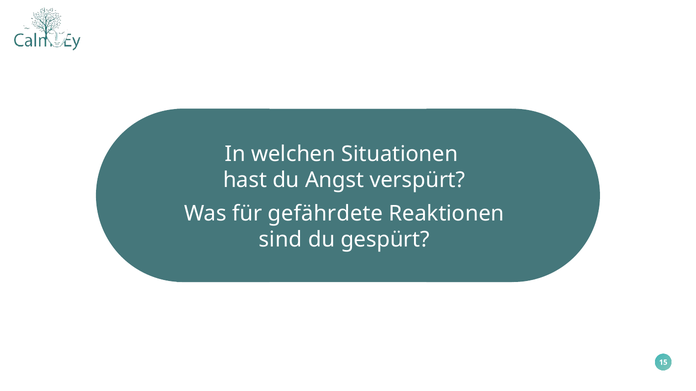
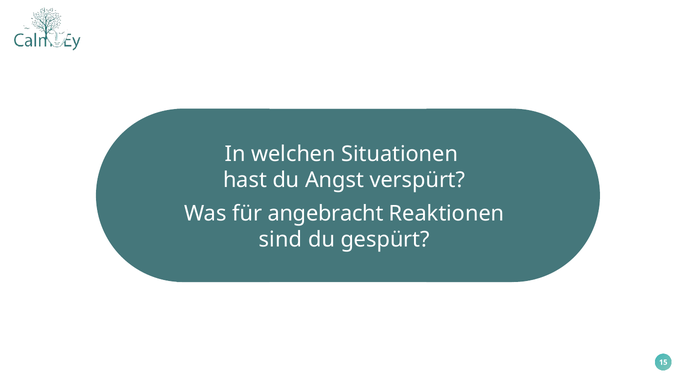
gefährdete: gefährdete -> angebracht (326, 214)
